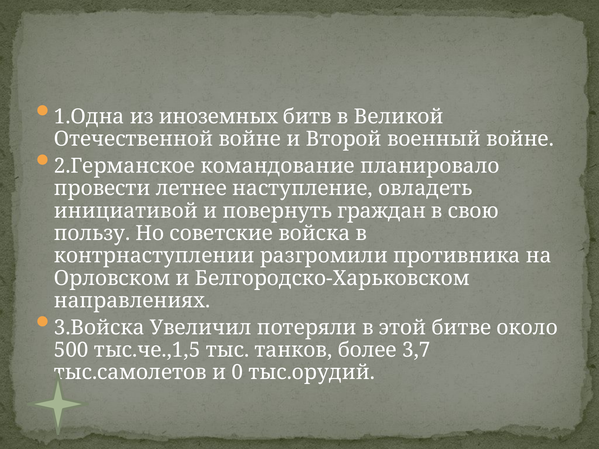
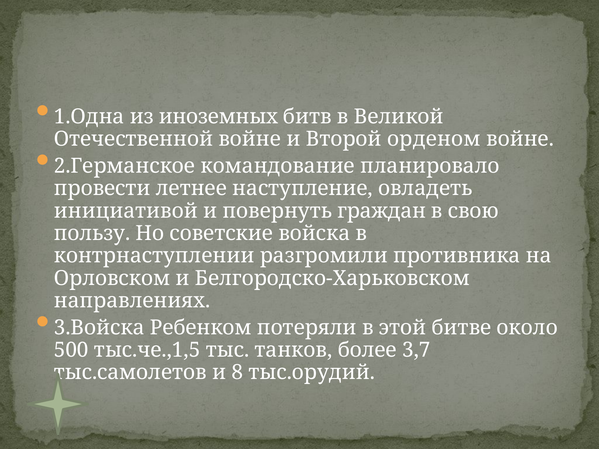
военный: военный -> орденом (434, 139)
Увеличил: Увеличил -> Ребенком (201, 328)
0: 0 -> 8 (237, 373)
